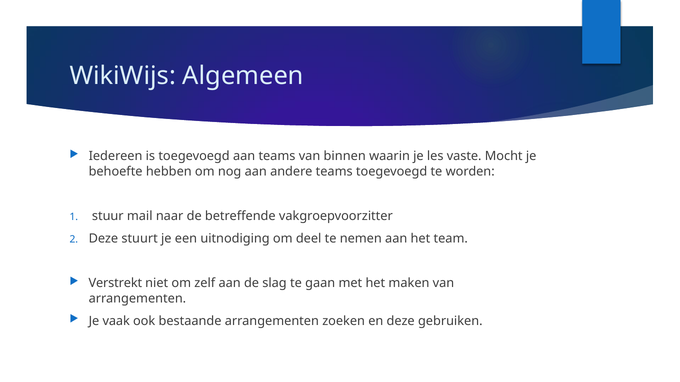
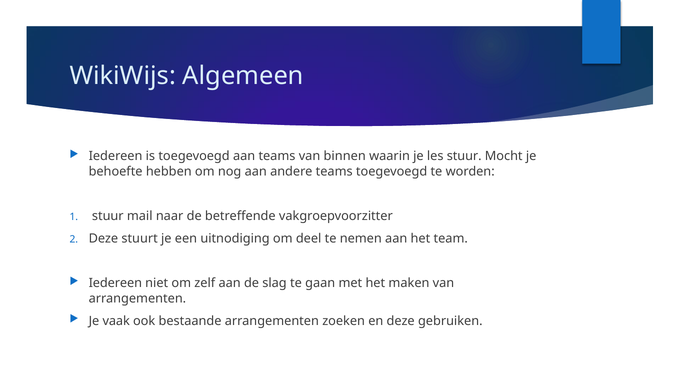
les vaste: vaste -> stuur (464, 156)
Verstrekt: Verstrekt -> Iedereen (115, 284)
